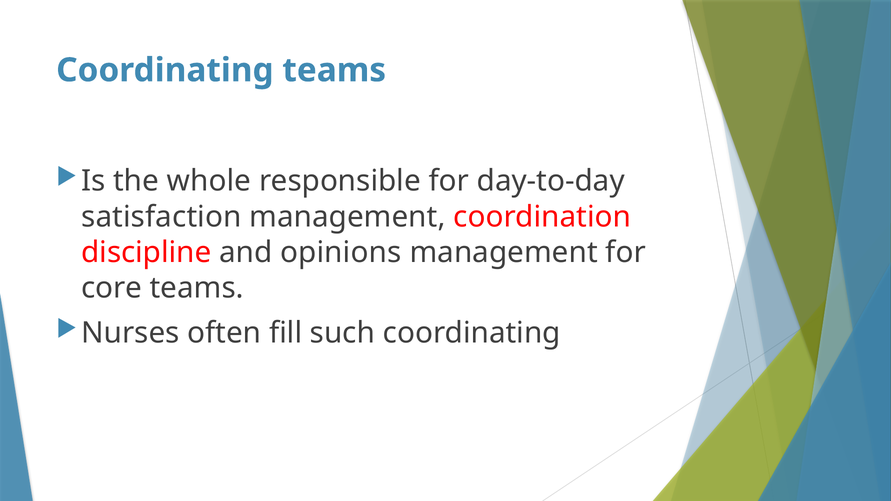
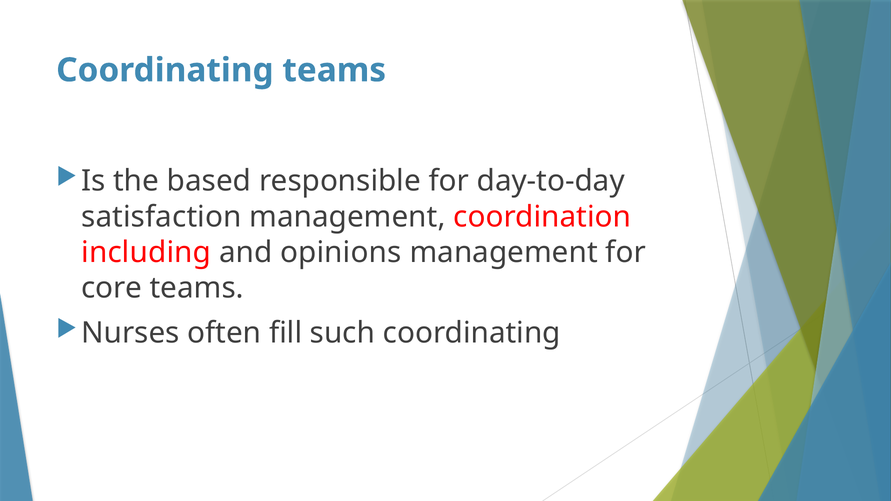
whole: whole -> based (209, 181)
discipline: discipline -> including (146, 253)
